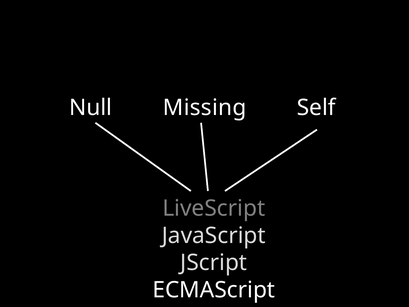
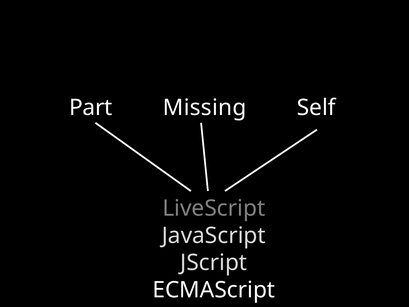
Null: Null -> Part (91, 108)
